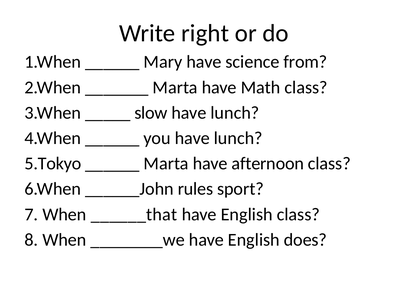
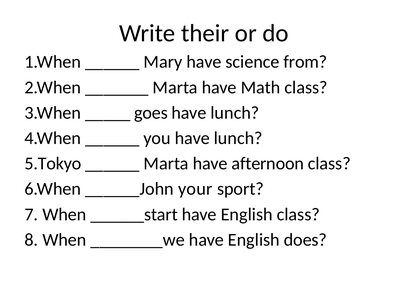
right: right -> their (205, 33)
slow: slow -> goes (151, 113)
rules: rules -> your (195, 189)
______that: ______that -> ______start (134, 214)
